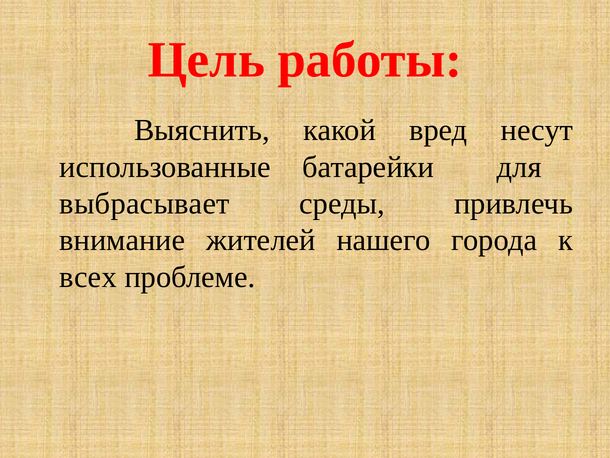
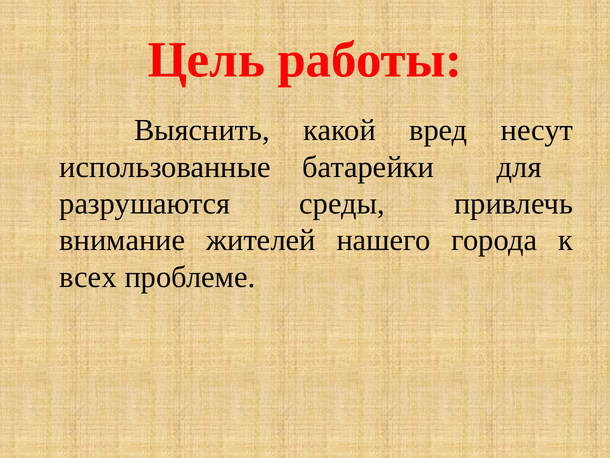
выбрасывает: выбрасывает -> разрушаются (145, 203)
